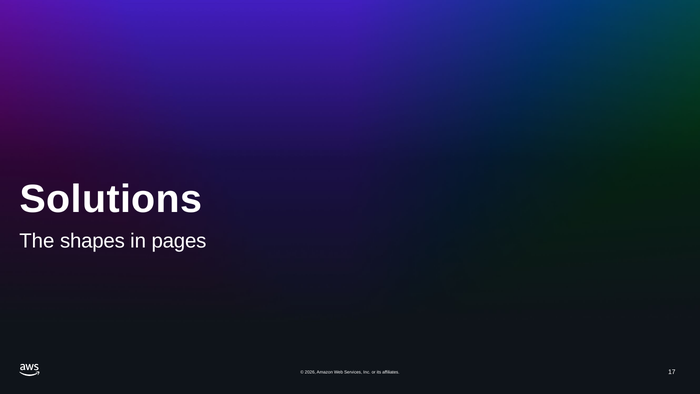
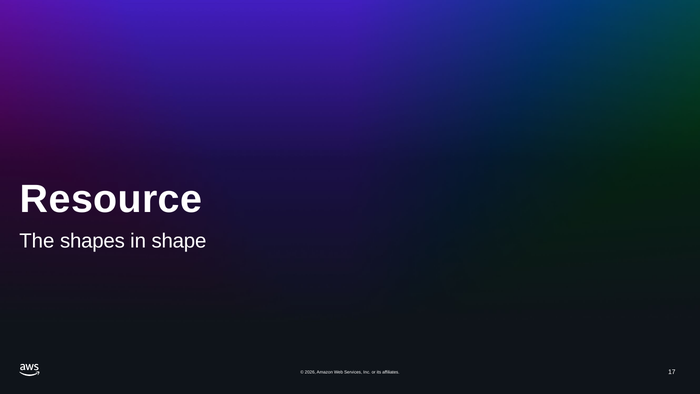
Solutions: Solutions -> Resource (111, 199)
pages: pages -> shape (179, 241)
